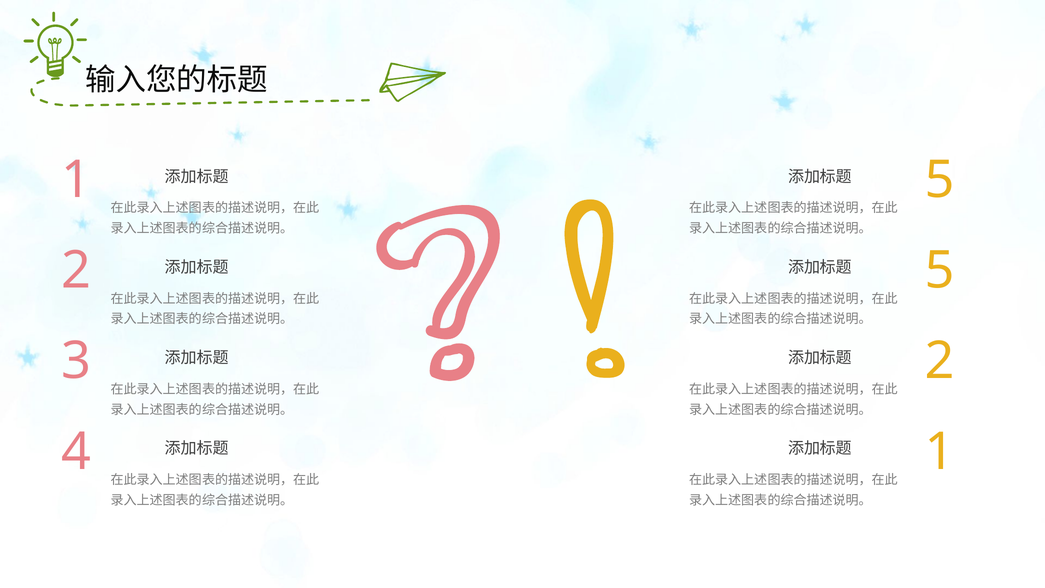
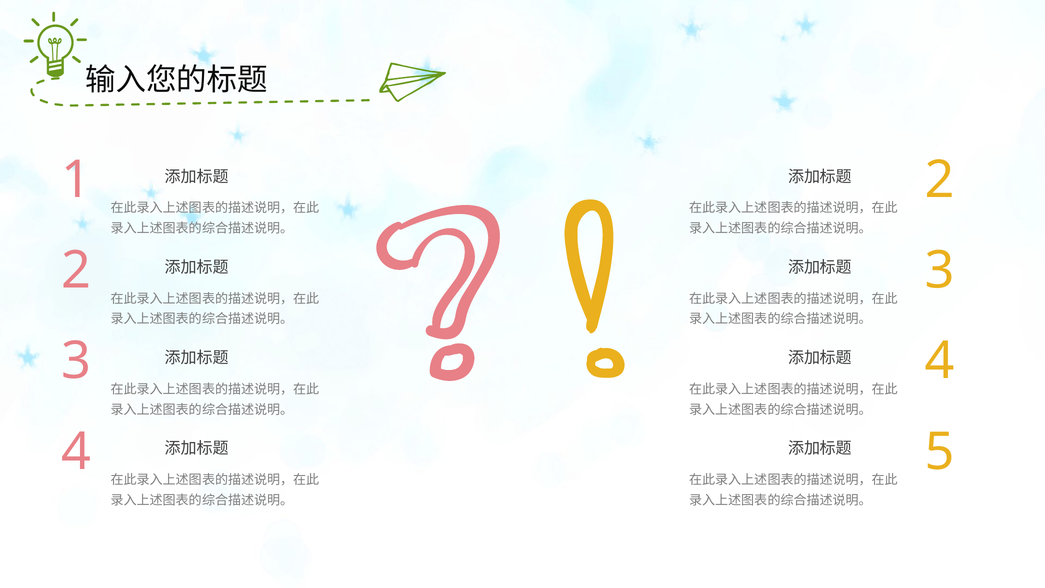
5: 5 -> 2 (940, 180)
5: 5 -> 3 (940, 270)
2: 2 -> 4 (940, 361)
1: 1 -> 5 (940, 452)
